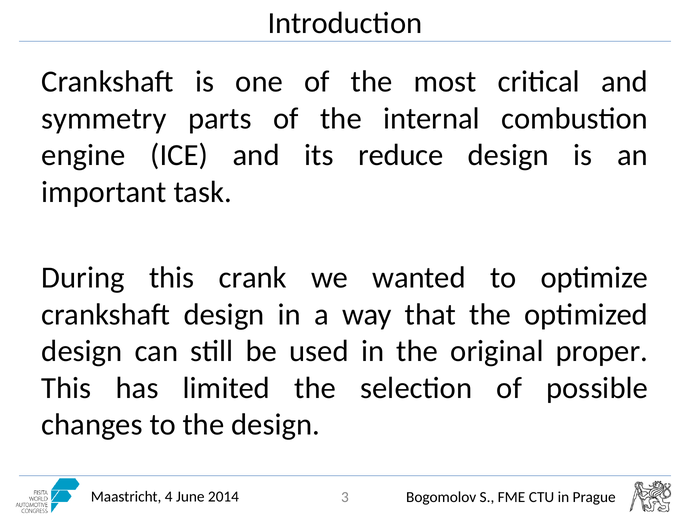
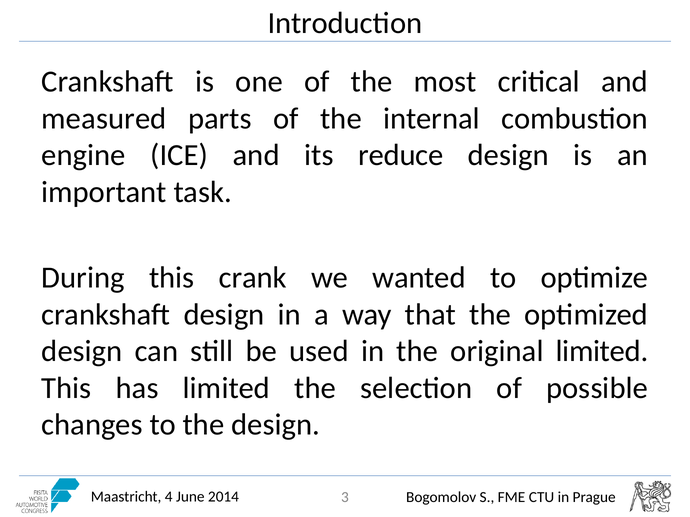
symmetry: symmetry -> measured (104, 119)
original proper: proper -> limited (602, 352)
